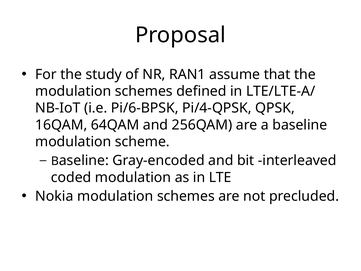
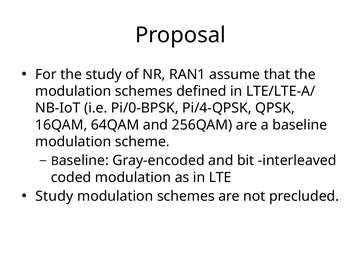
Pi/6-BPSK: Pi/6-BPSK -> Pi/0-BPSK (145, 108)
Nokia: Nokia -> Study (54, 196)
